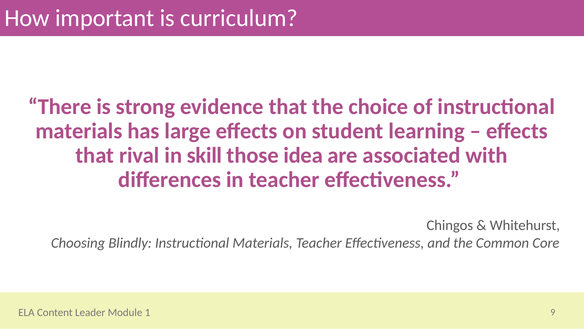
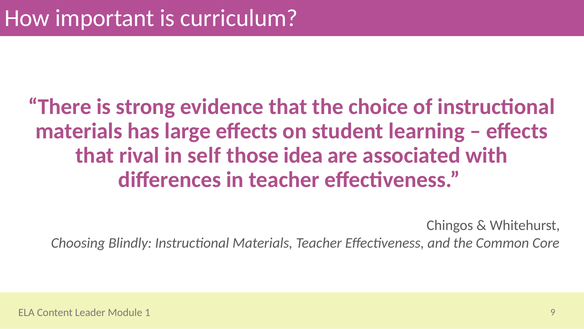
skill: skill -> self (204, 155)
